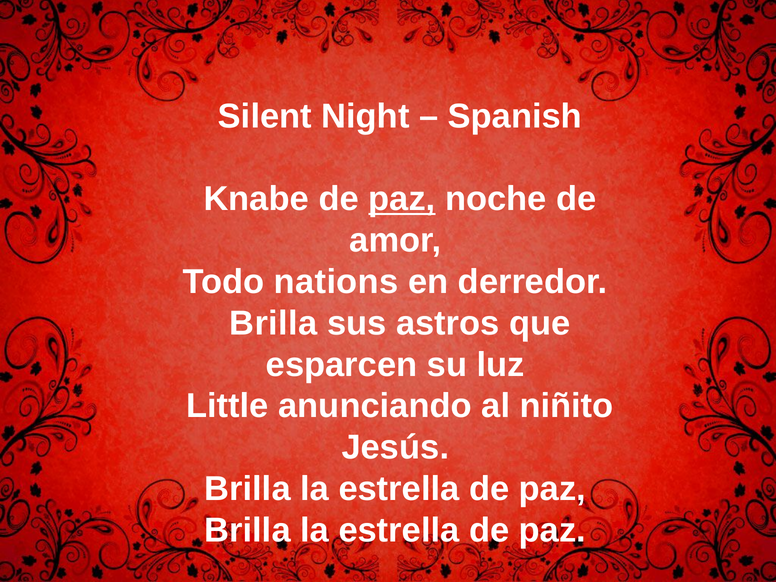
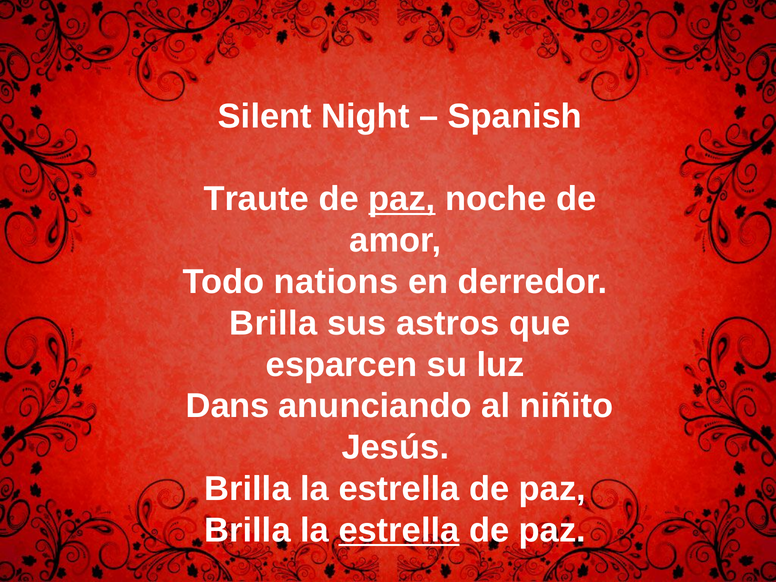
Knabe: Knabe -> Traute (256, 199)
Little: Little -> Dans (228, 406)
estrella underline: none -> present (399, 530)
